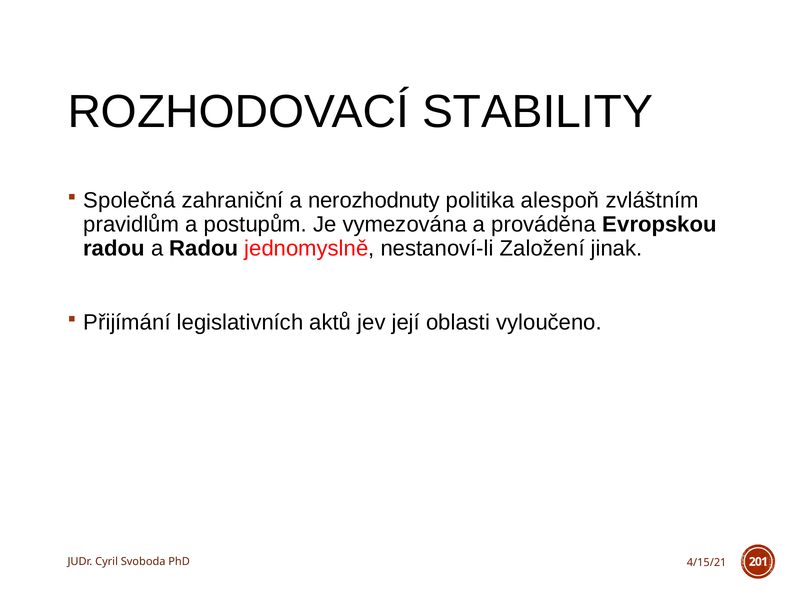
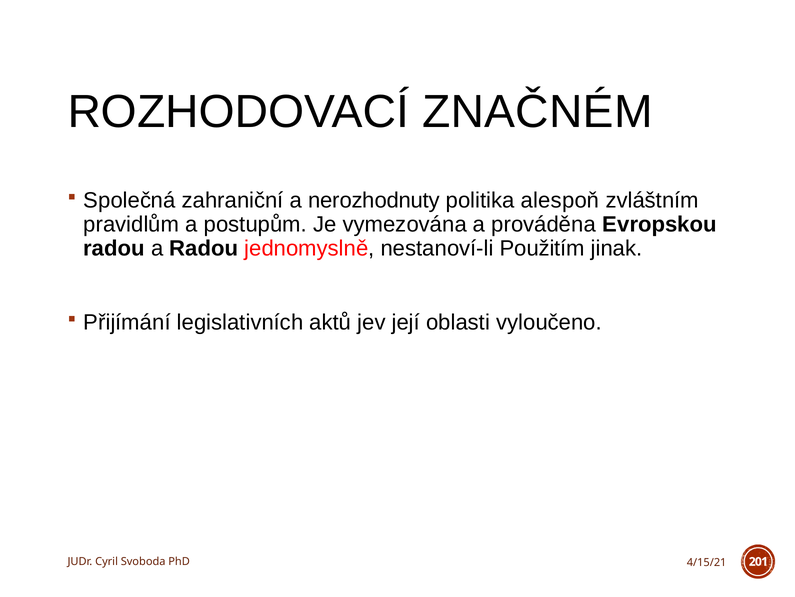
STABILITY: STABILITY -> ZNAČNÉM (537, 112)
Založení: Založení -> Použitím (542, 248)
